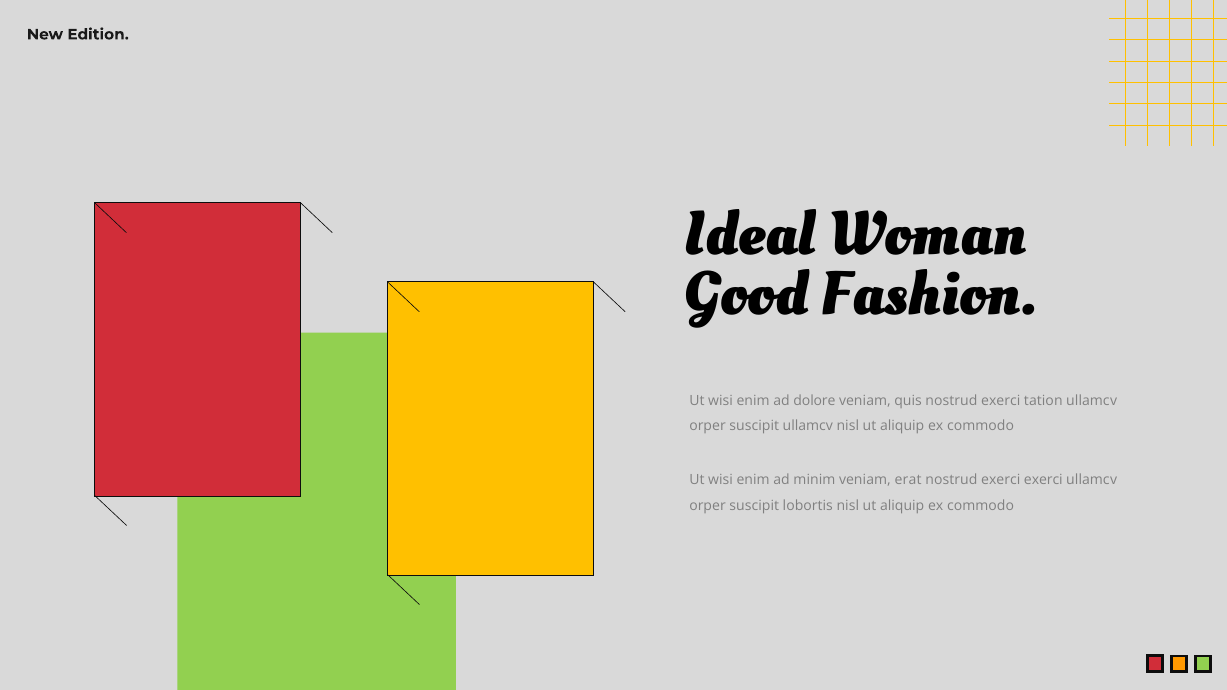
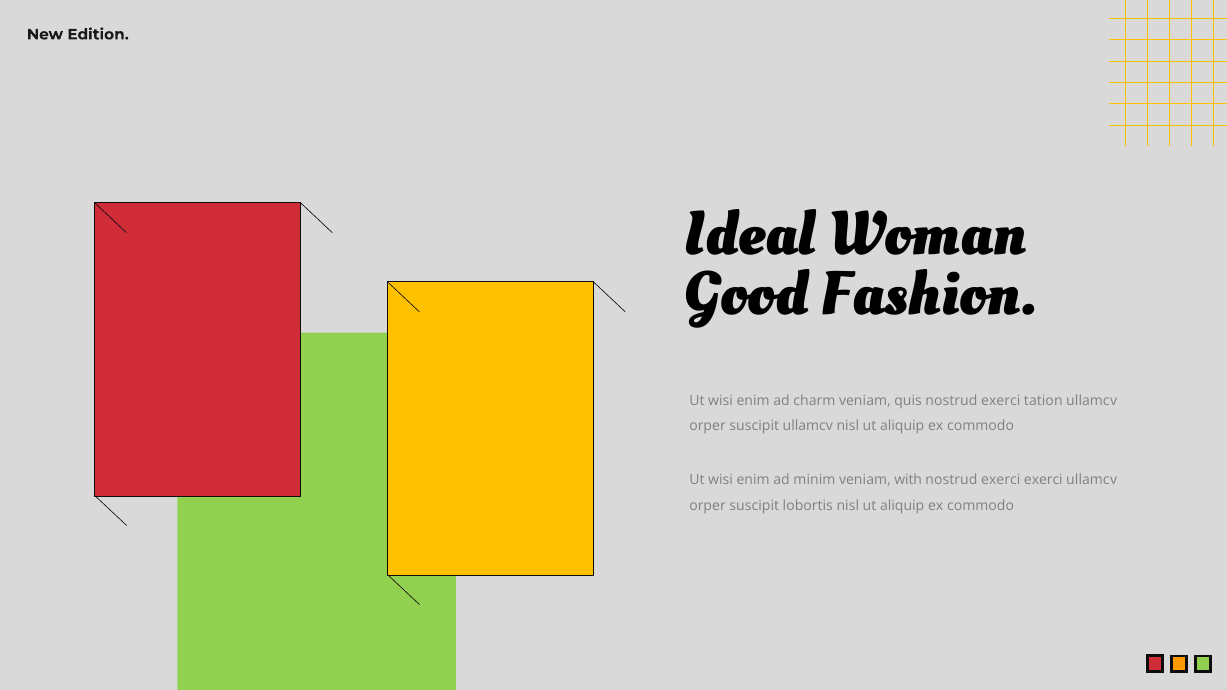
dolore: dolore -> charm (814, 401)
erat: erat -> with (908, 480)
